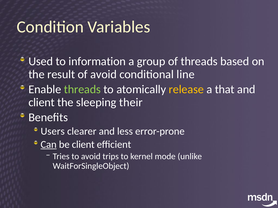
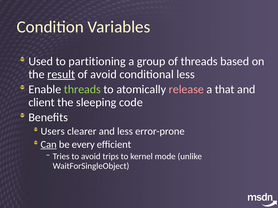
information: information -> partitioning (97, 62)
result underline: none -> present (61, 74)
conditional line: line -> less (186, 74)
release colour: yellow -> pink (186, 90)
their: their -> code (131, 103)
be client: client -> every (83, 145)
